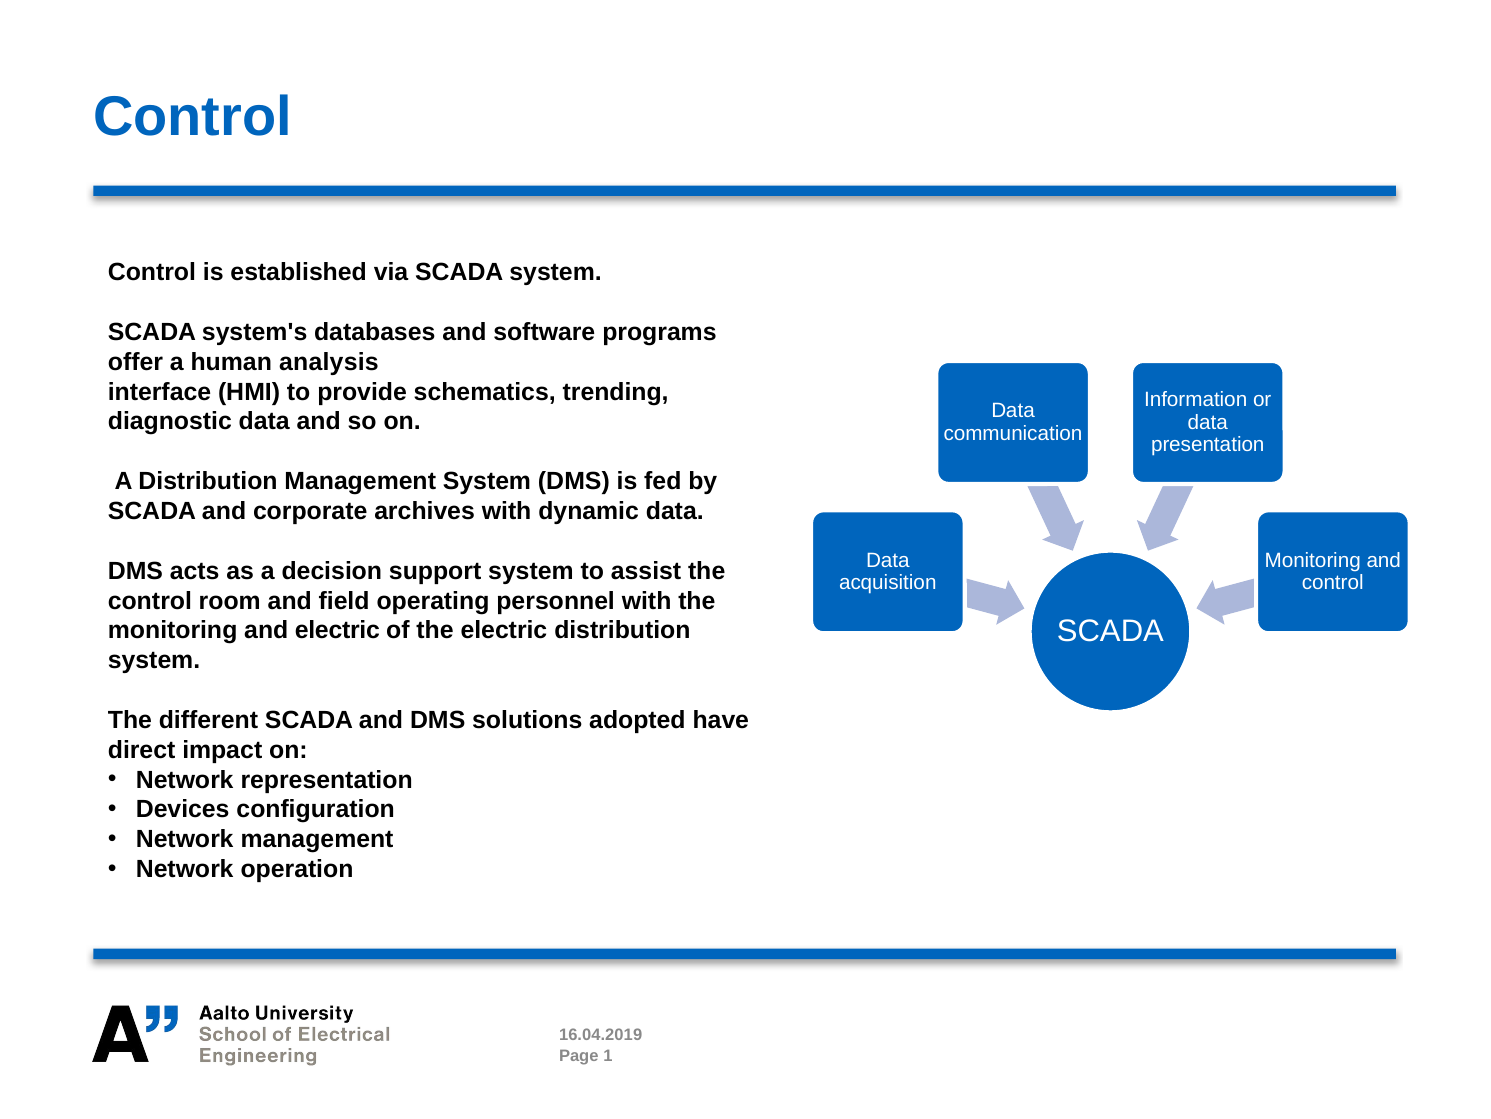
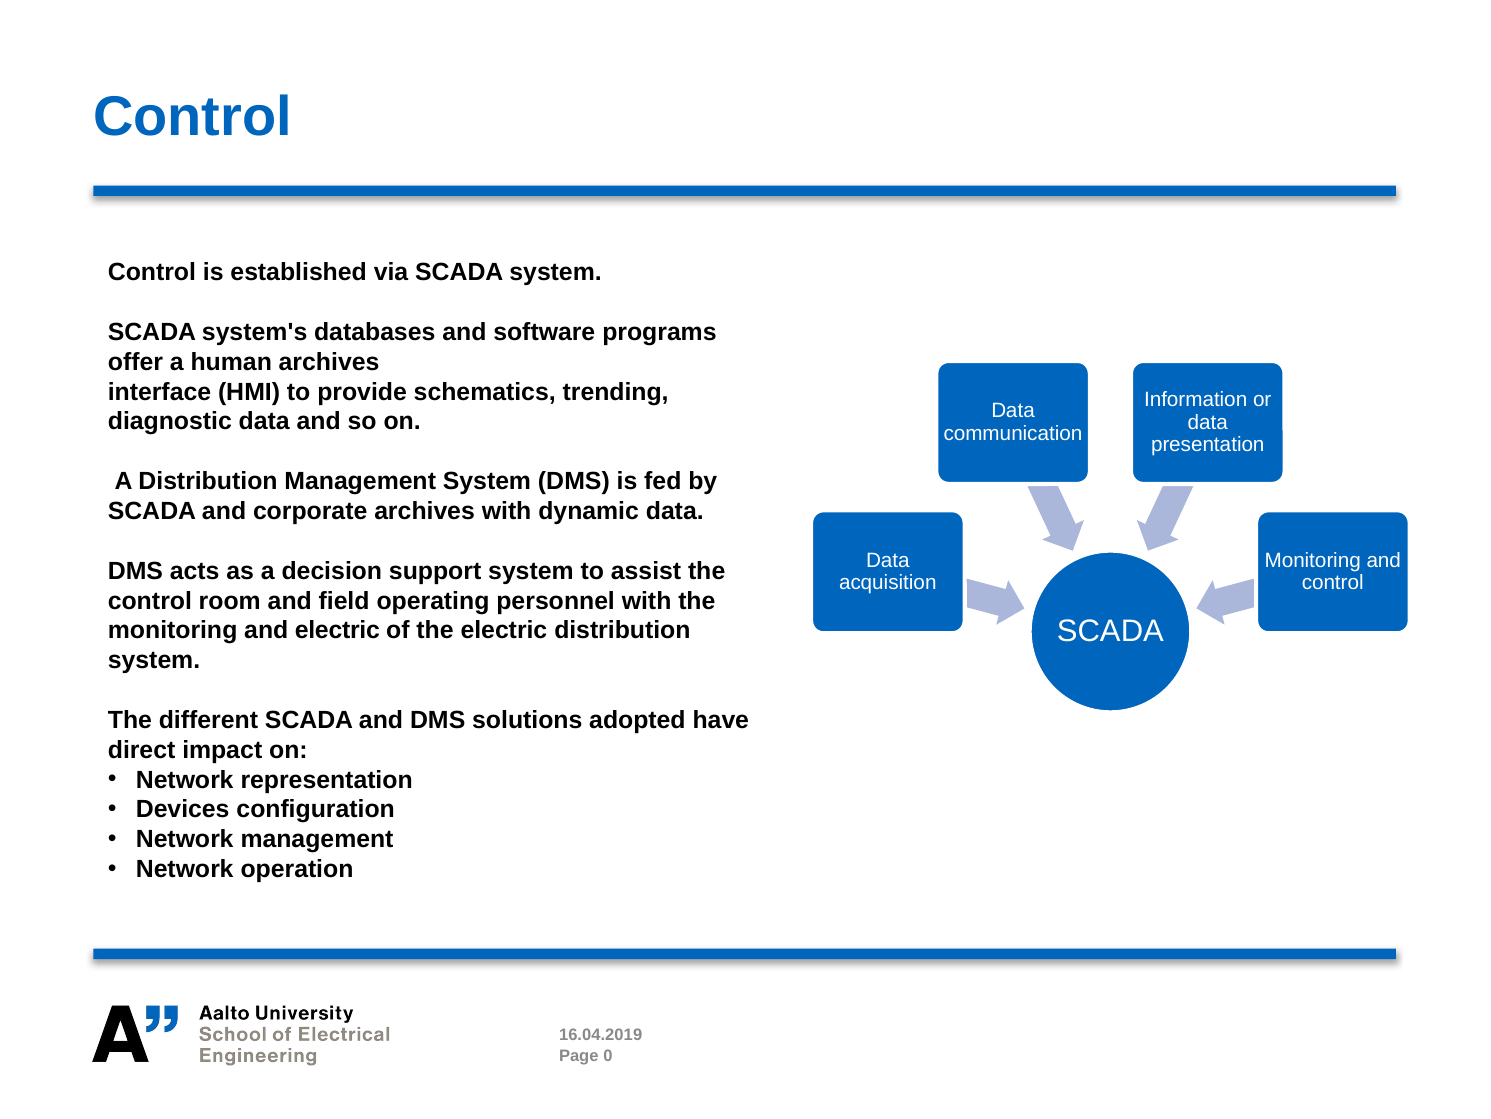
human analysis: analysis -> archives (329, 362)
1: 1 -> 0 (608, 1055)
